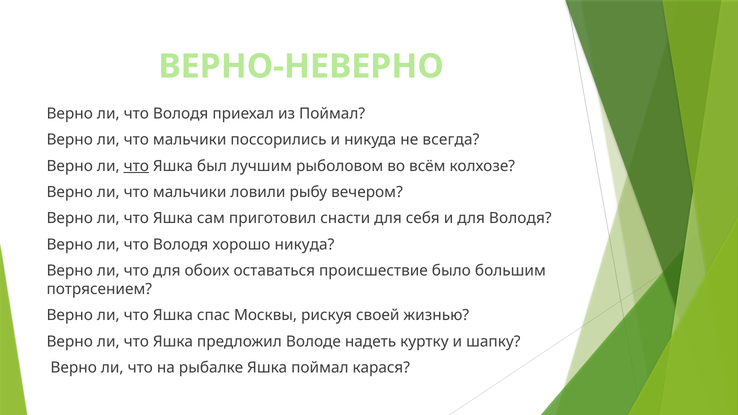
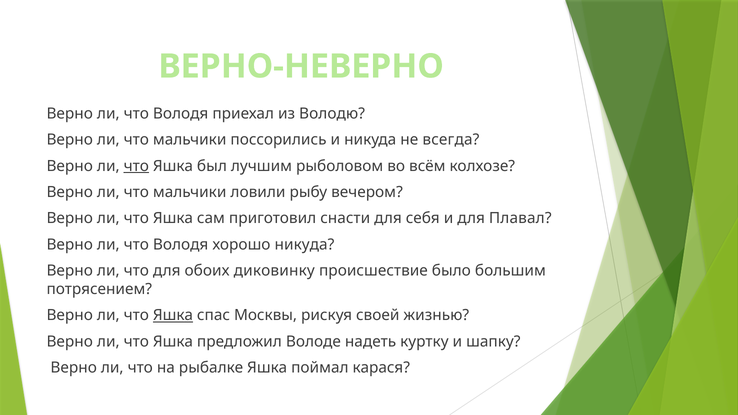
из Поймал: Поймал -> Володю (332, 114)
для Володя: Володя -> Плавал (520, 218)
оставаться: оставаться -> диковинку (274, 271)
Яшка underline: none -> present (173, 315)
